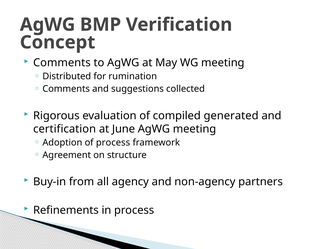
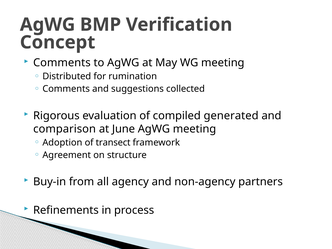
certification: certification -> comparison (65, 129)
of process: process -> transect (113, 142)
